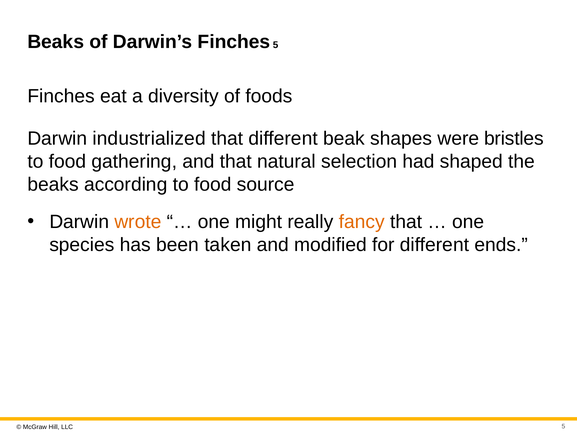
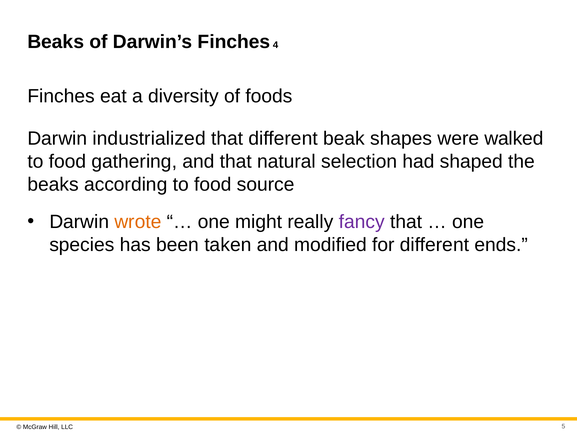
Finches 5: 5 -> 4 (276, 45)
bristles: bristles -> walked (514, 139)
fancy colour: orange -> purple (362, 222)
